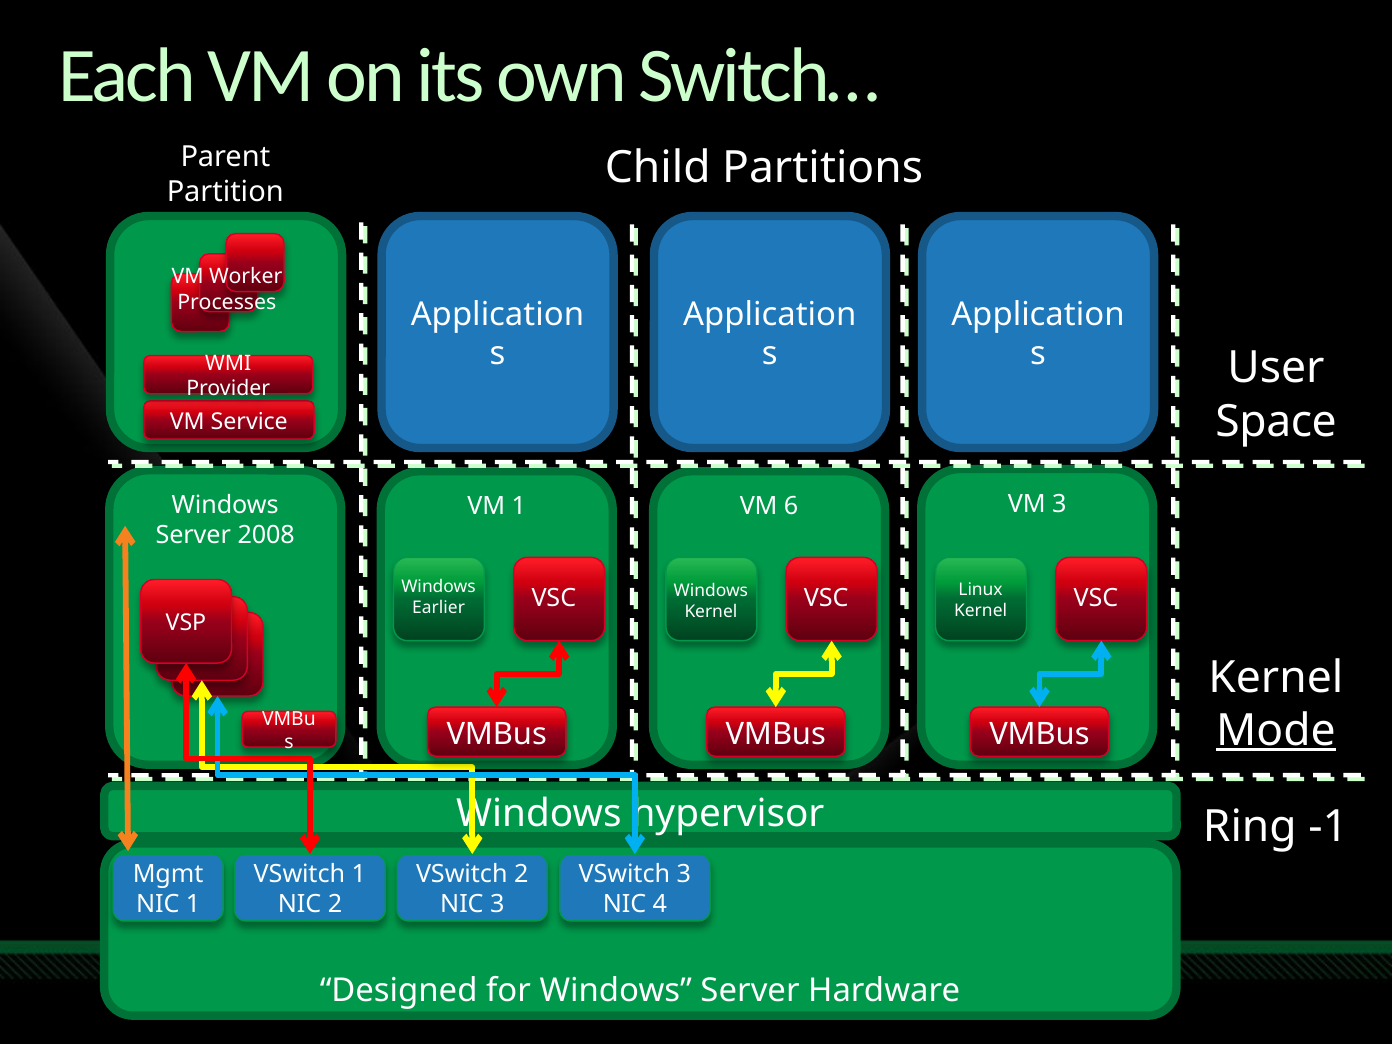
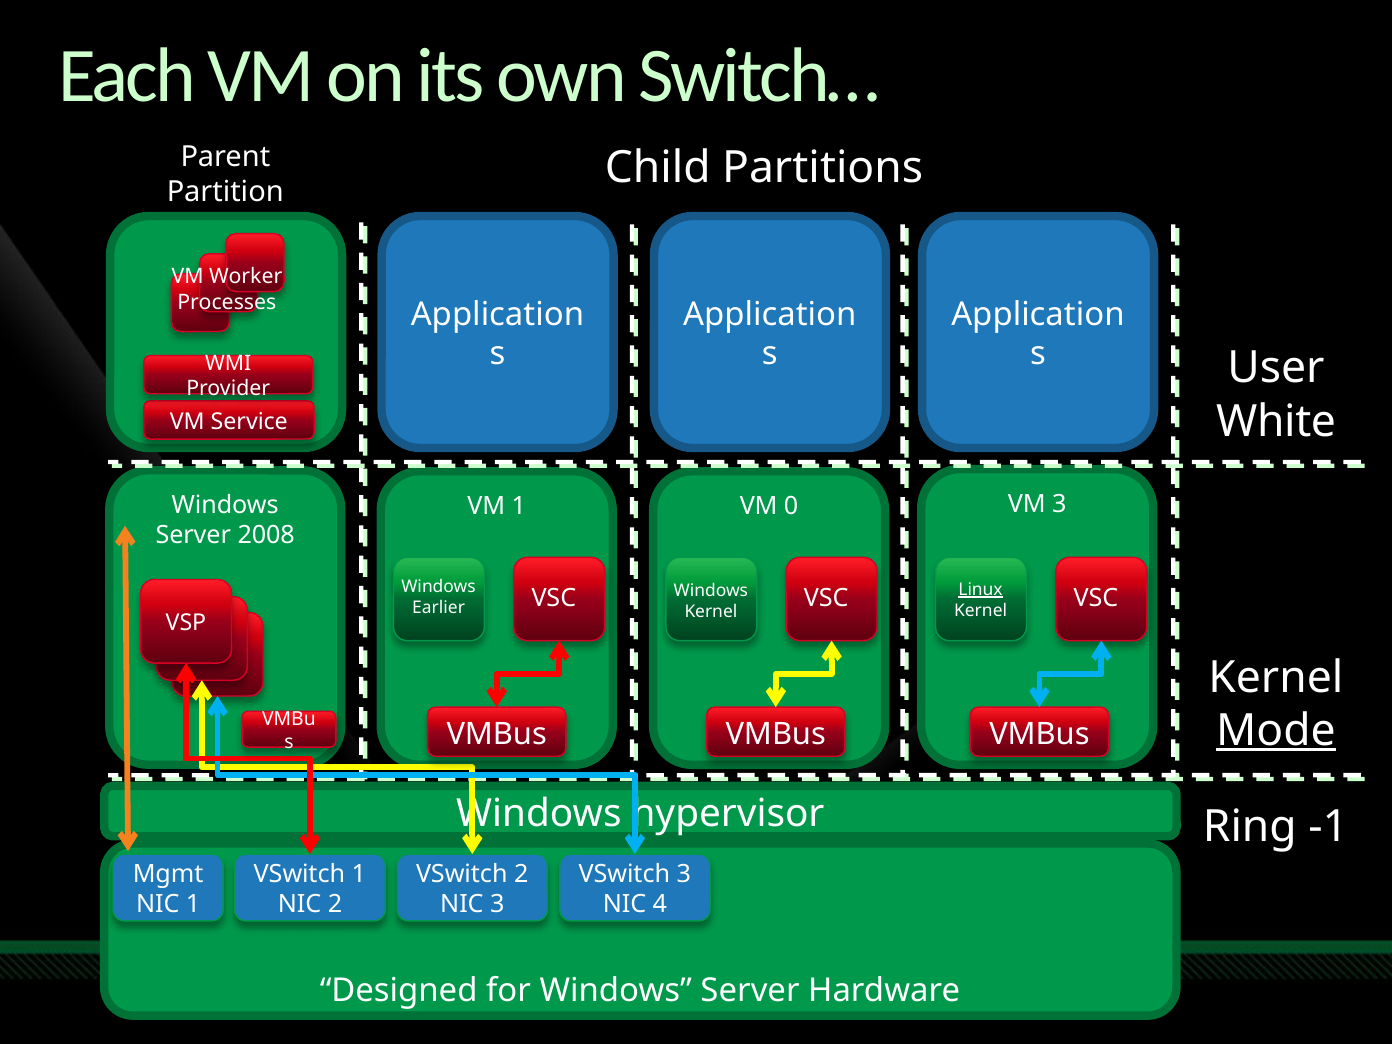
Space: Space -> White (1276, 421)
6: 6 -> 0 (791, 506)
Linux underline: none -> present (981, 590)
